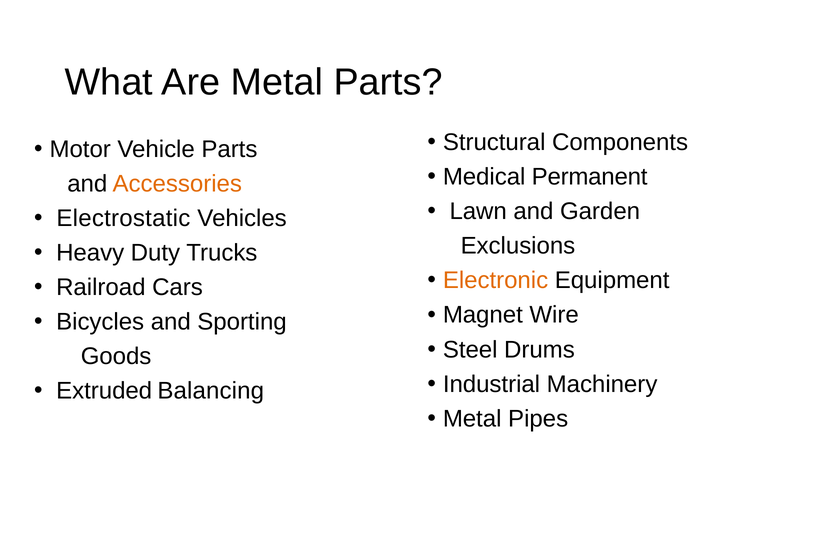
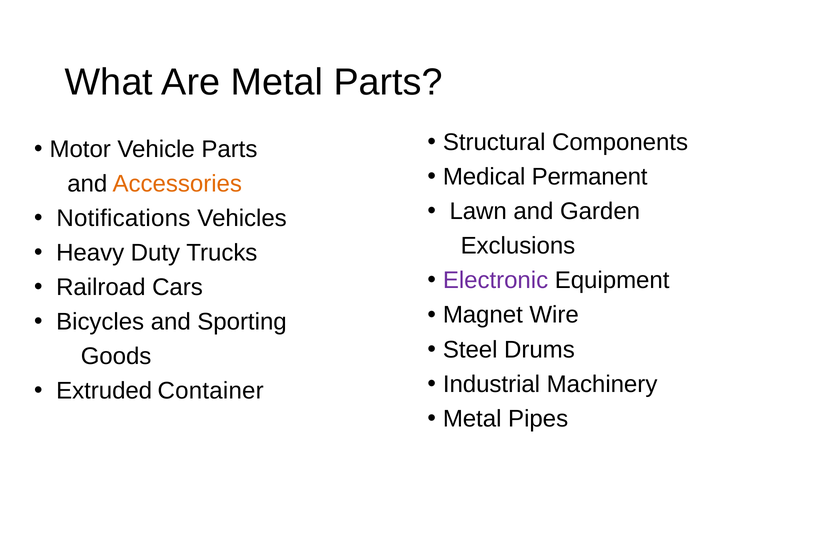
Electrostatic: Electrostatic -> Notifications (123, 218)
Electronic colour: orange -> purple (496, 281)
Balancing: Balancing -> Container (211, 391)
